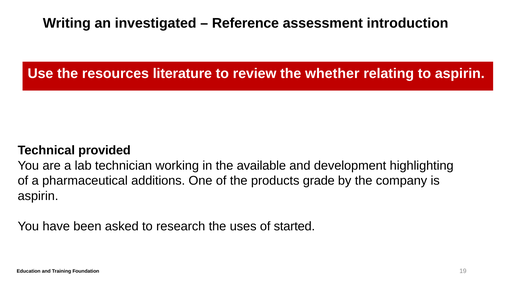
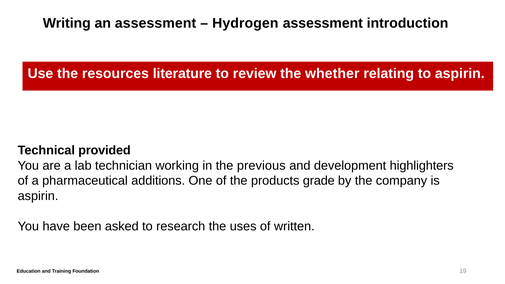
an investigated: investigated -> assessment (156, 23)
Reference: Reference -> Hydrogen (245, 23)
available: available -> previous (261, 166)
highlighting: highlighting -> highlighters (422, 166)
started: started -> written (294, 226)
